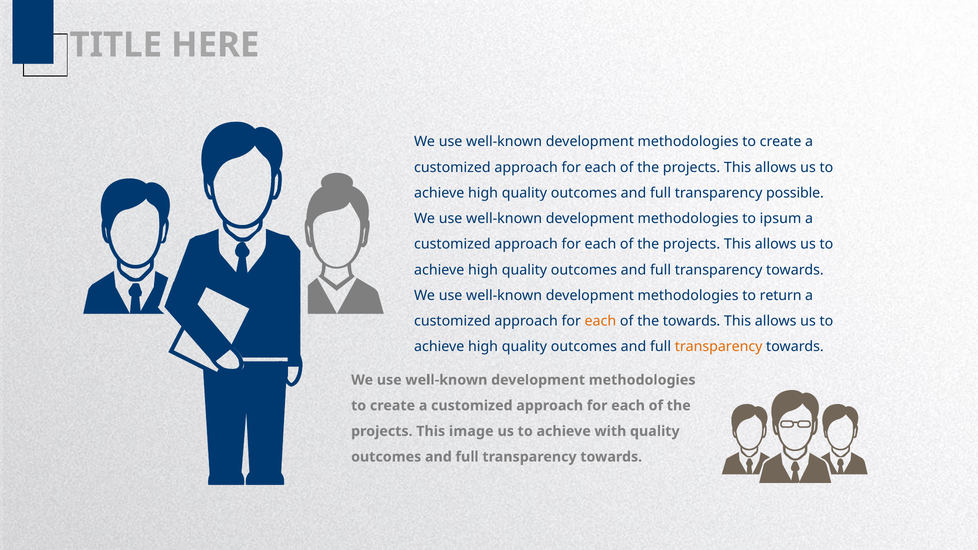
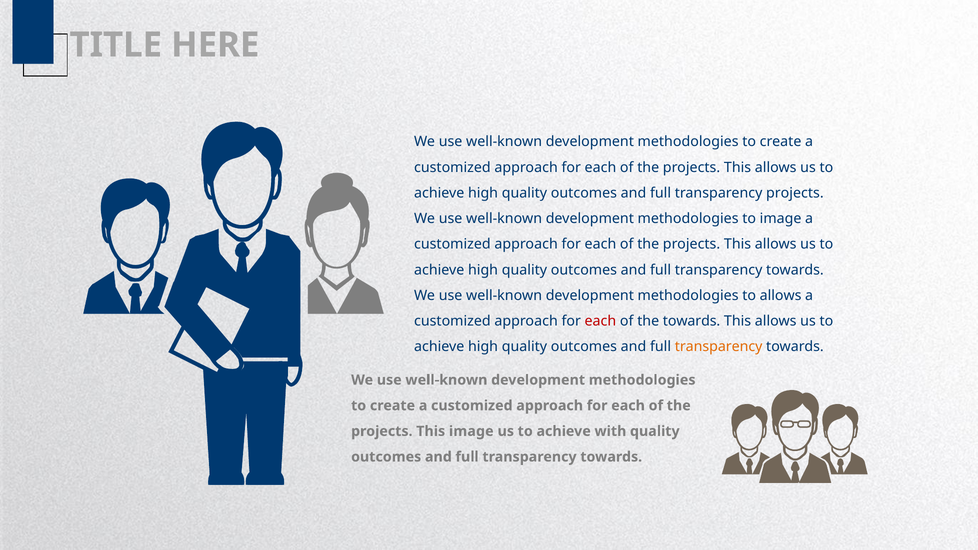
transparency possible: possible -> projects (795, 193)
to ipsum: ipsum -> image (781, 219)
to return: return -> allows (781, 296)
each colour: orange -> red (600, 321)
